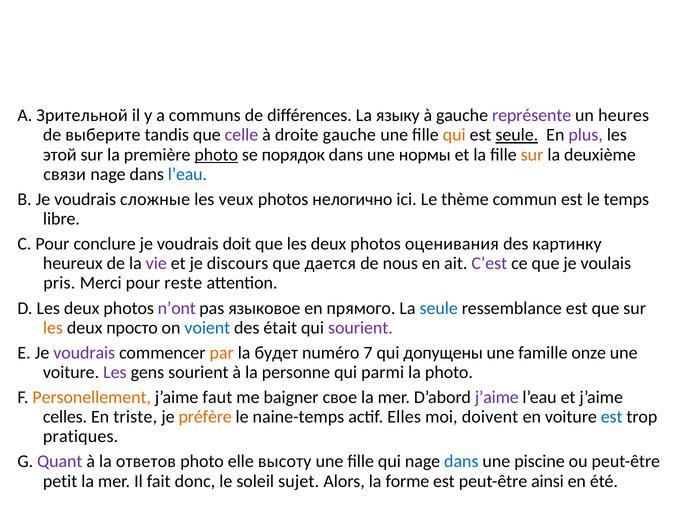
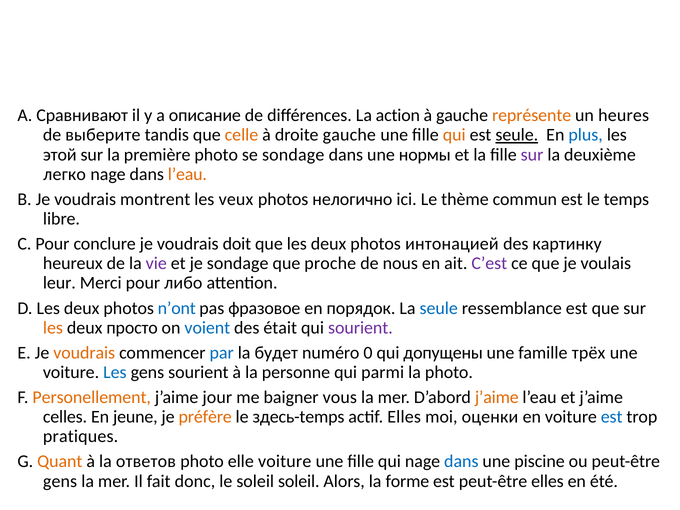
Зрительной: Зрительной -> Сравнивают (82, 115)
communs: communs -> описание (205, 115)
языку: языку -> action (398, 115)
représente colour: purple -> orange (532, 115)
celle colour: purple -> orange (241, 135)
plus colour: purple -> blue (586, 135)
photo underline: present -> none (216, 155)
se порядок: порядок -> sondage (293, 155)
sur colour: orange -> purple (532, 155)
связи: связи -> легко (65, 174)
l’eau colour: blue -> orange (187, 174)
сложные: сложные -> montrent (155, 199)
оценивания: оценивания -> интонацией (452, 244)
je discours: discours -> sondage (238, 263)
дается: дается -> proche (330, 263)
pris: pris -> leur (59, 283)
reste: reste -> либо (183, 283)
n’ont colour: purple -> blue (177, 308)
языковое: языковое -> фразовое (264, 308)
прямого: прямого -> порядок (361, 308)
voudrais colour: purple -> orange (84, 353)
par colour: orange -> blue (222, 353)
7: 7 -> 0 (368, 353)
onze: onze -> трёх (589, 353)
Les colour: purple -> blue (115, 372)
faut: faut -> jour (217, 397)
свое: свое -> vous (340, 397)
j’aime colour: purple -> orange (497, 397)
triste: triste -> jeune (135, 417)
naine-temps: naine-temps -> здесь-temps (299, 417)
doivent: doivent -> оценки (490, 417)
Quant colour: purple -> orange (60, 462)
elle высоту: высоту -> voiture (285, 462)
petit: petit -> gens (60, 481)
soleil sujet: sujet -> soleil (299, 481)
peut-être ainsi: ainsi -> elles (547, 481)
